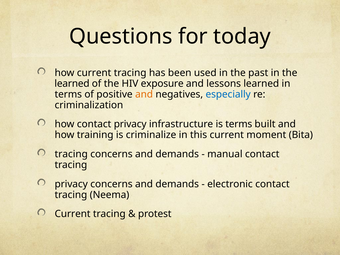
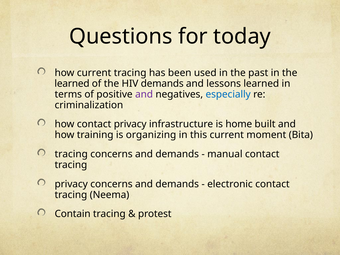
HIV exposure: exposure -> demands (162, 84)
and colour: orange -> purple (144, 94)
is terms: terms -> home (239, 124)
criminalize: criminalize -> organizing (151, 135)
Current: Current -> Contain (73, 214)
